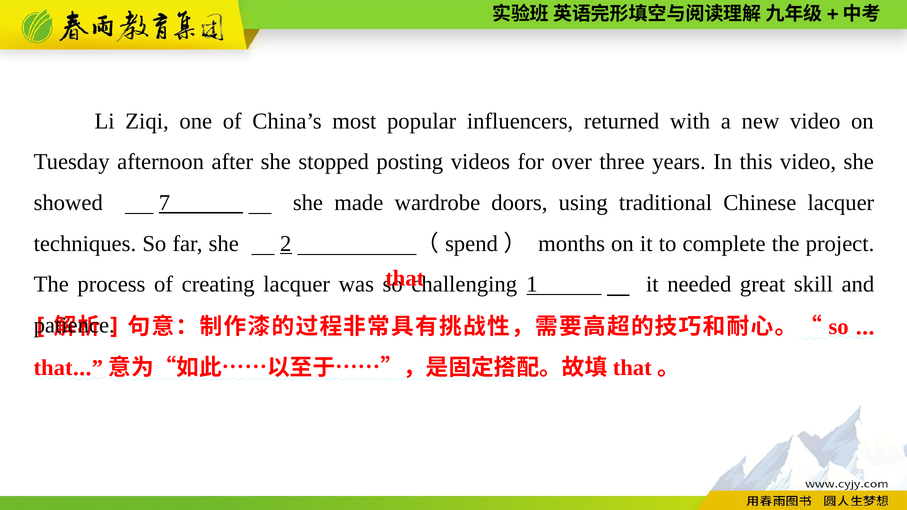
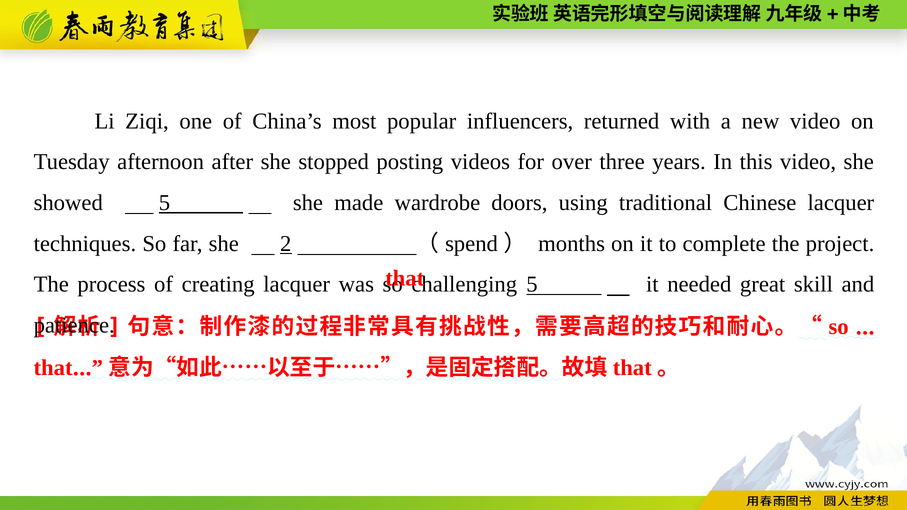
showed 7: 7 -> 5 (165, 203)
challenging 1: 1 -> 5 (532, 285)
